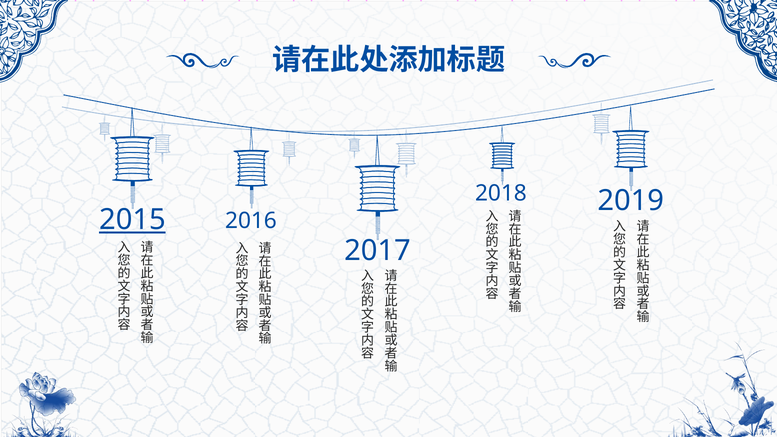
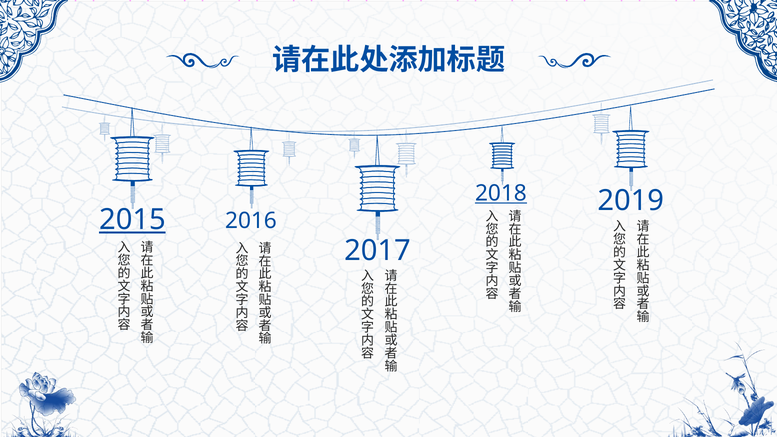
2018 underline: none -> present (501, 193)
